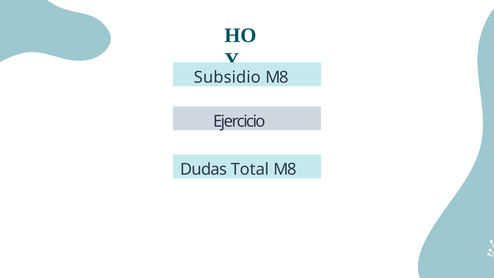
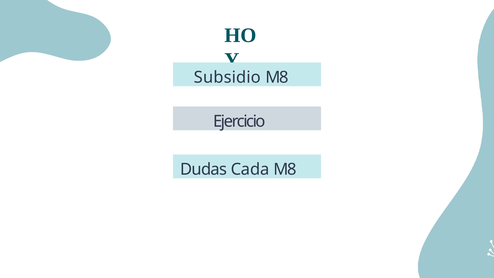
Total: Total -> Cada (250, 169)
